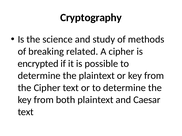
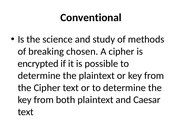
Cryptography: Cryptography -> Conventional (91, 18)
related: related -> chosen (82, 52)
